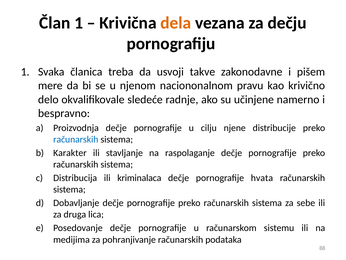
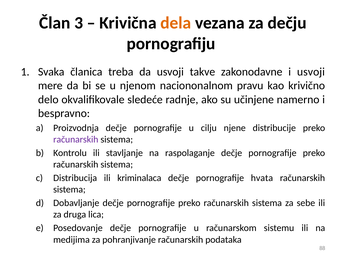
Član 1: 1 -> 3 (79, 23)
i pišem: pišem -> usvoji (311, 72)
računarskih colour: blue -> purple (76, 139)
Karakter: Karakter -> Kontrolu (70, 153)
